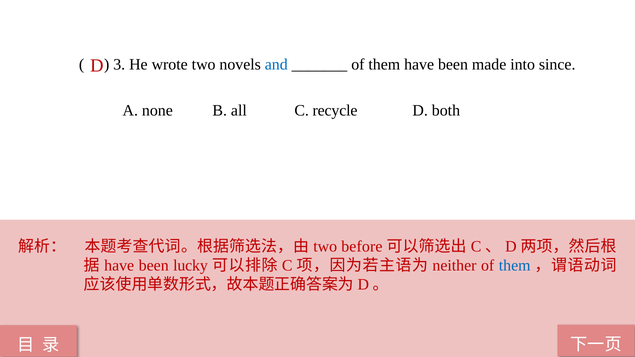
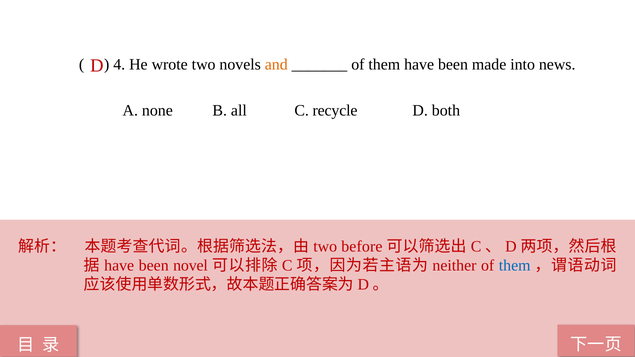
3: 3 -> 4 (119, 65)
and colour: blue -> orange (276, 65)
since: since -> news (557, 65)
lucky: lucky -> novel (191, 266)
